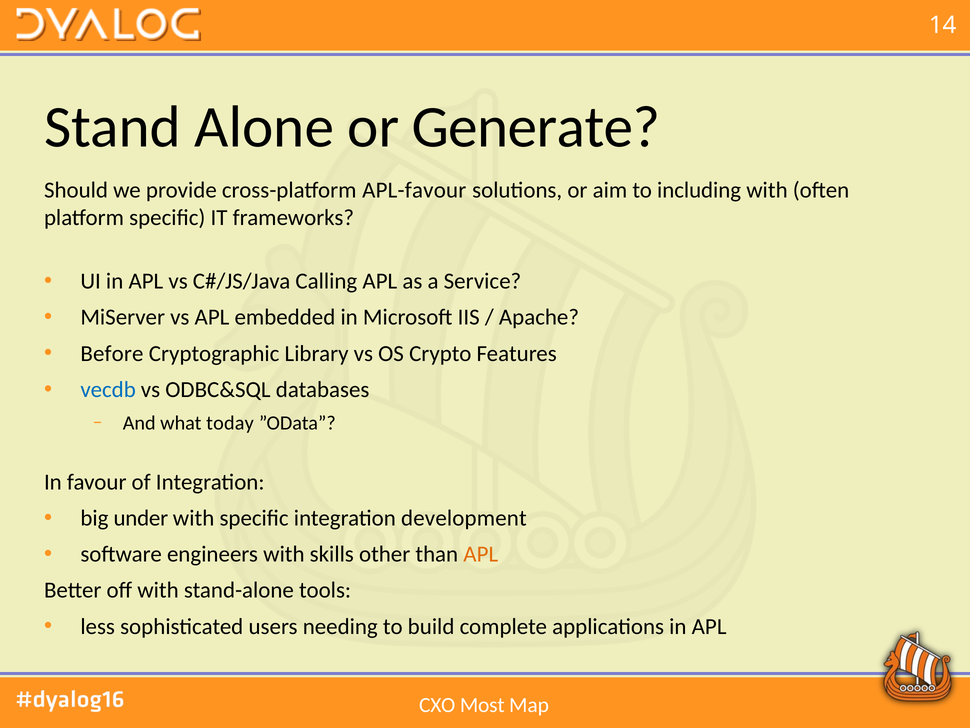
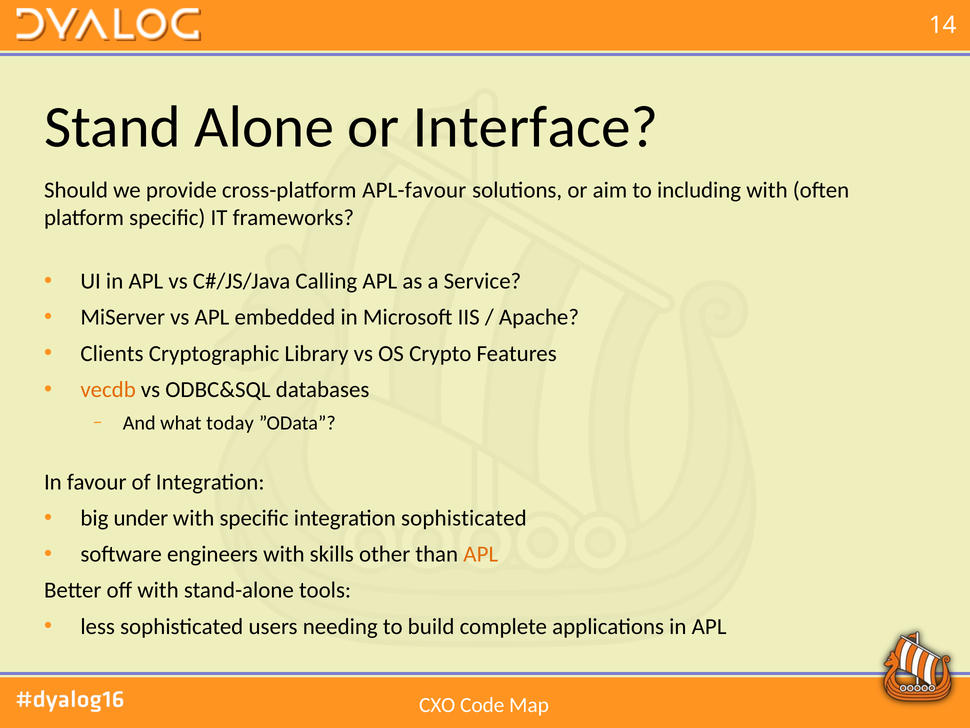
Generate: Generate -> Interface (536, 127)
Before: Before -> Clients (112, 353)
vecdb colour: blue -> orange (108, 389)
integration development: development -> sophisticated (464, 518)
Most: Most -> Code (482, 705)
